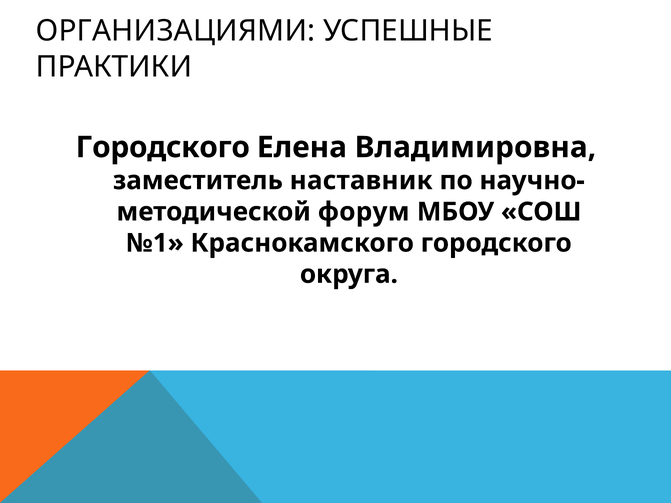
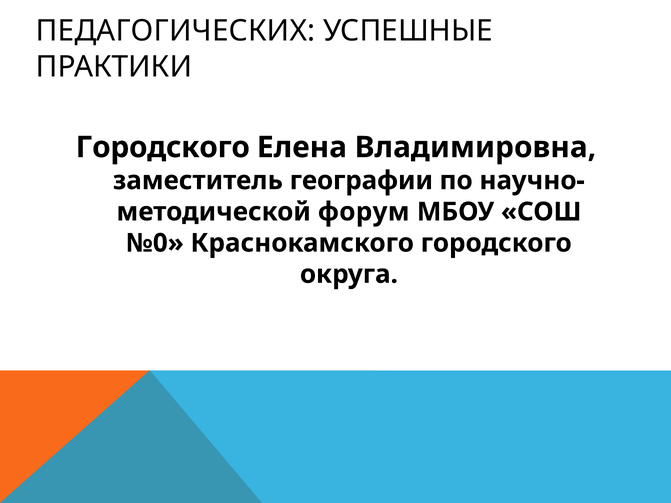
ОРГАНИЗАЦИЯМИ: ОРГАНИЗАЦИЯМИ -> ПЕДАГОГИЧЕСКИХ (176, 31)
наставник: наставник -> географии (361, 181)
№1: №1 -> №0 (155, 243)
